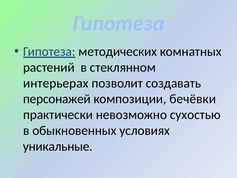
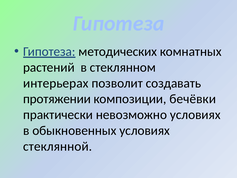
персонажей: персонажей -> протяжении (57, 99)
невозможно сухостью: сухостью -> условиях (195, 115)
уникальные: уникальные -> стеклянной (58, 146)
